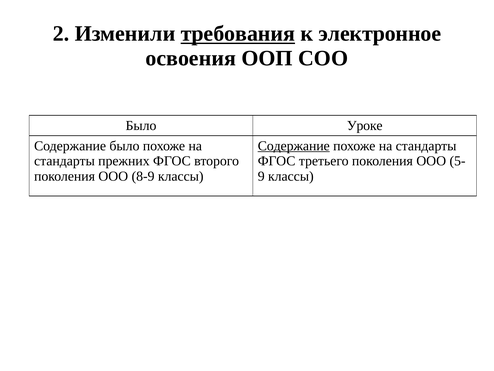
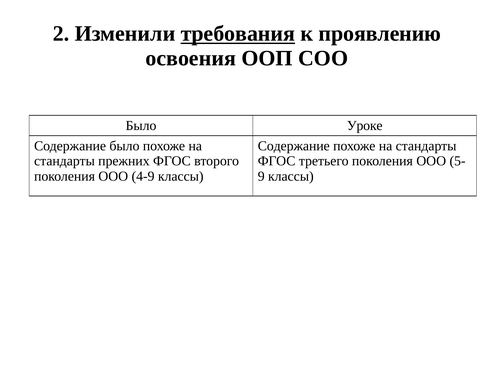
электронное: электронное -> проявлению (380, 34)
Содержание underline: present -> none (294, 146)
8-9: 8-9 -> 4-9 (143, 176)
